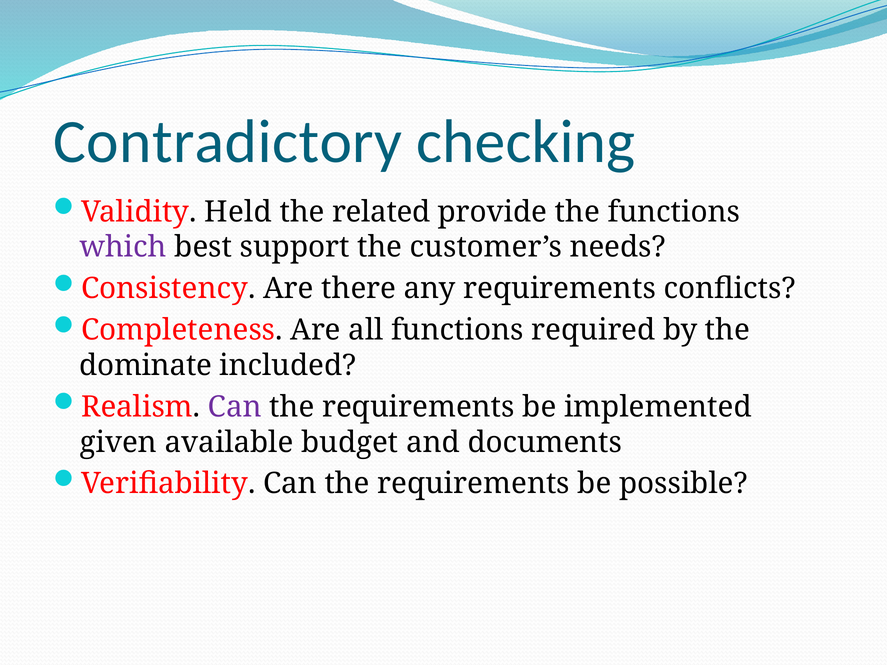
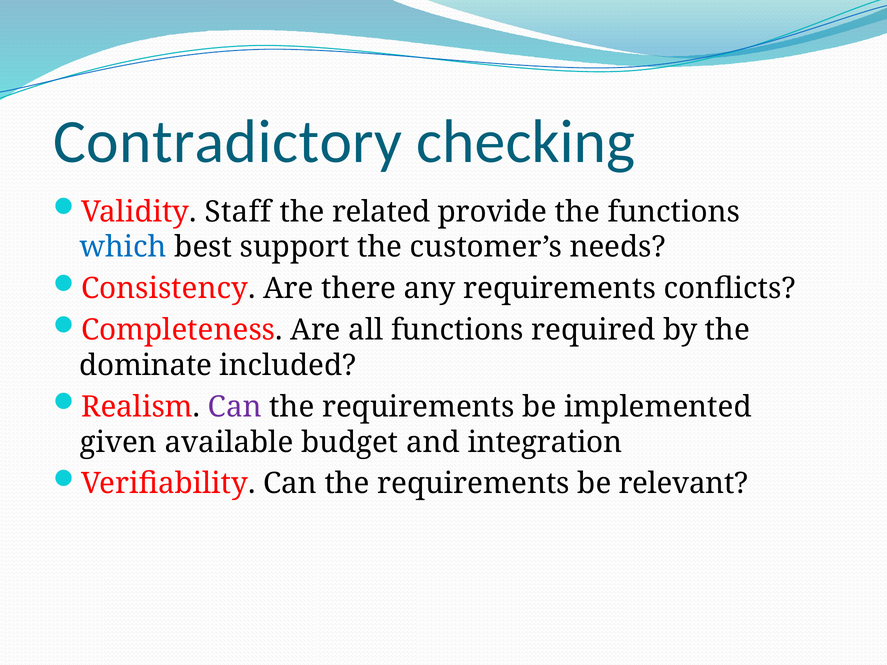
Held: Held -> Staff (238, 212)
which colour: purple -> blue (123, 247)
documents: documents -> integration (545, 442)
possible: possible -> relevant (684, 484)
